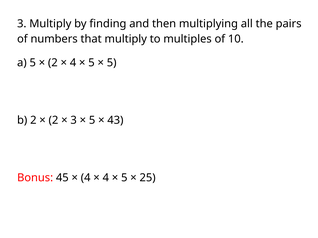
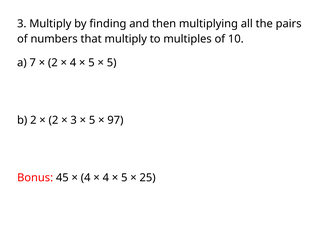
a 5: 5 -> 7 (33, 63)
43: 43 -> 97 (115, 121)
